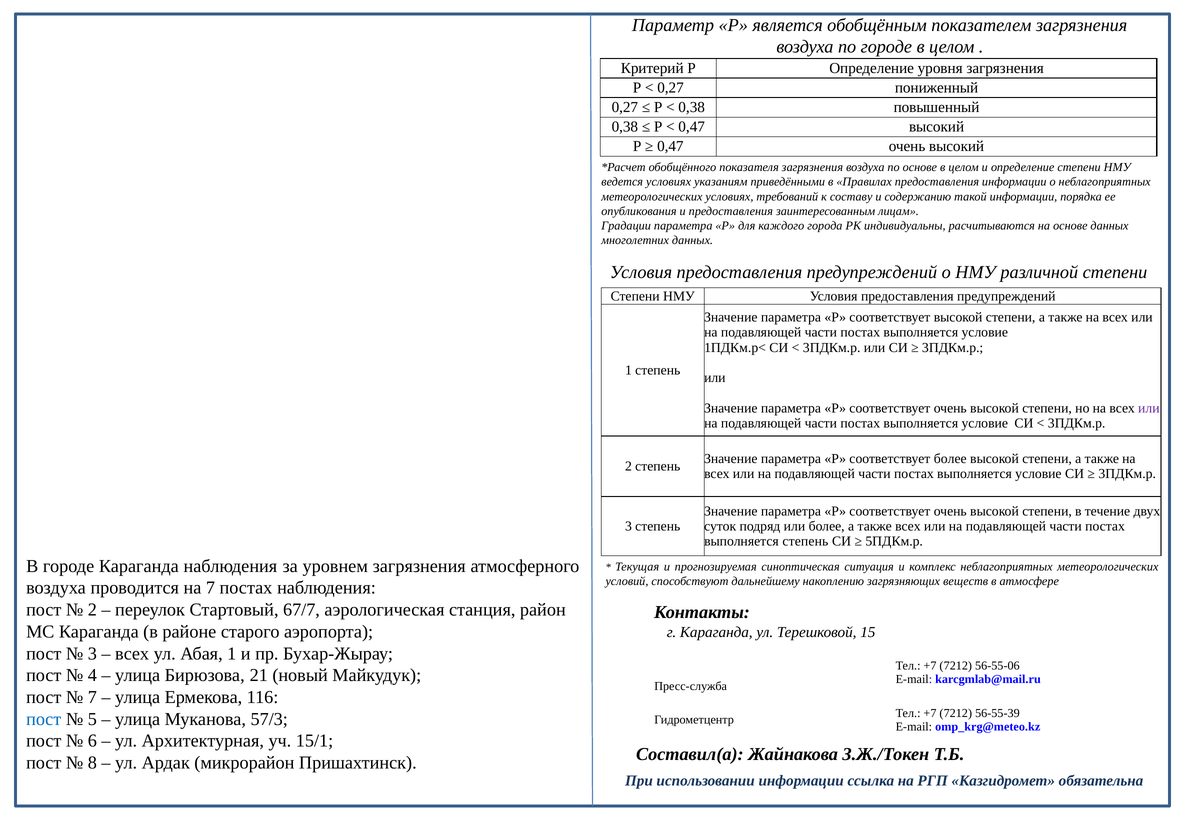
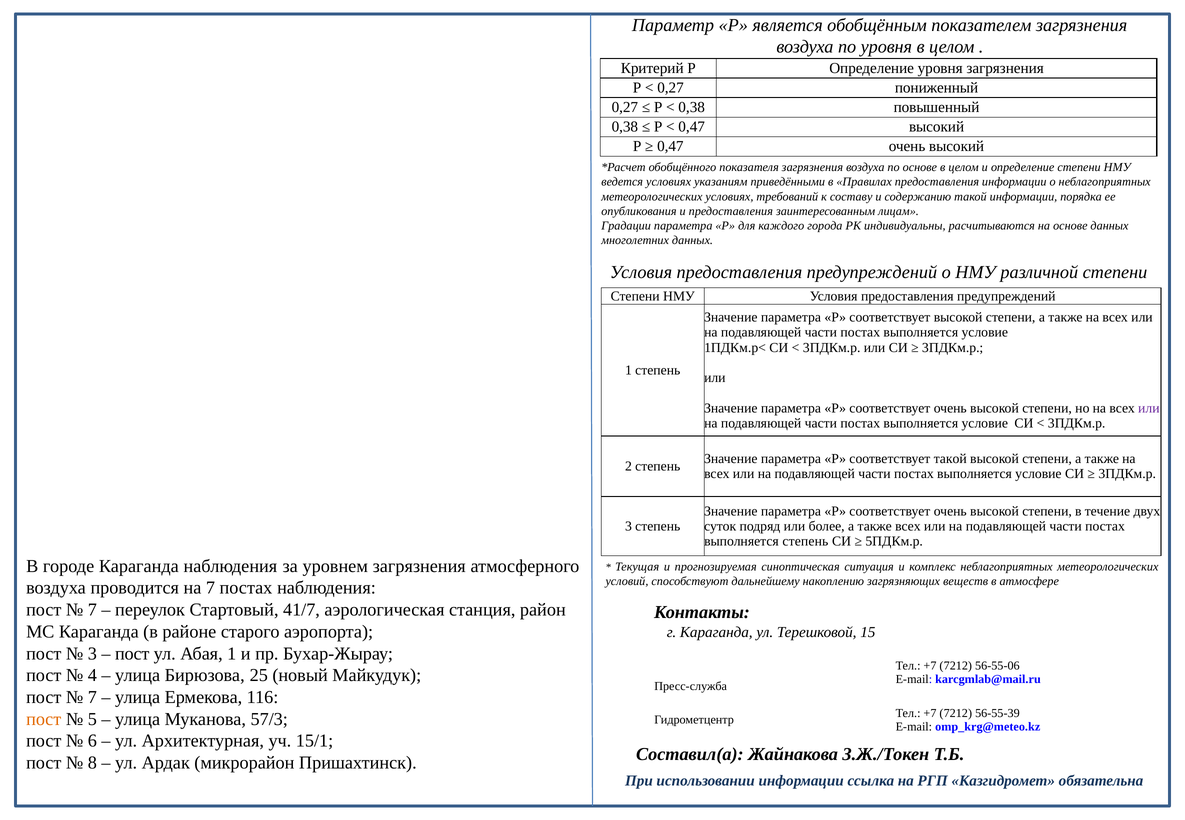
по городе: городе -> уровня (886, 47)
соответствует более: более -> такой (950, 459)
2: 2 -> 7 (92, 610)
67/7: 67/7 -> 41/7 (301, 610)
всех: всех -> пост (132, 654)
21: 21 -> 25 (259, 676)
пост colour: blue -> orange (44, 719)
